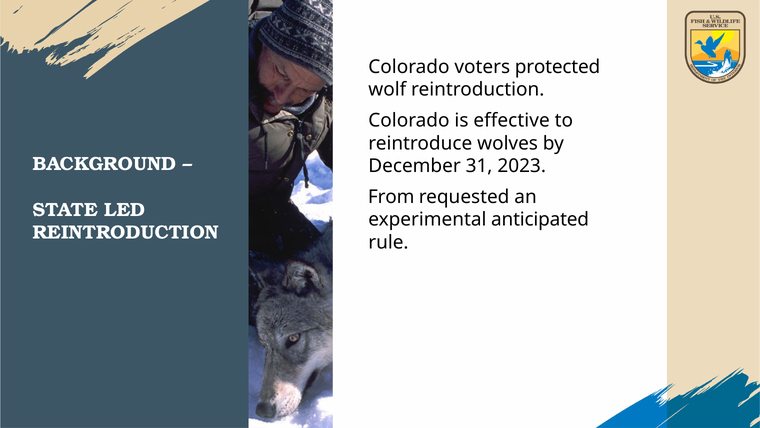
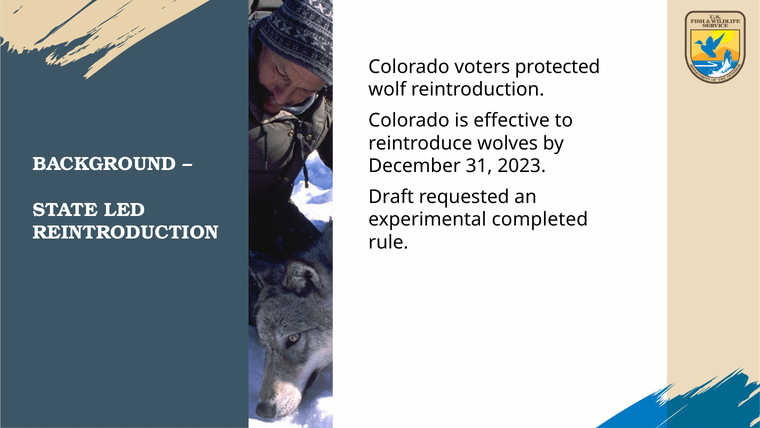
From: From -> Draft (391, 197)
anticipated: anticipated -> completed (540, 219)
